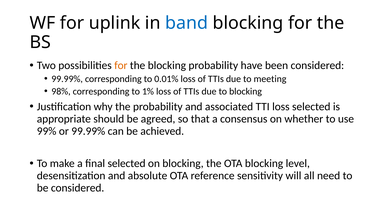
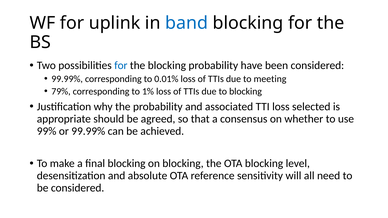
for colour: orange -> blue (121, 66)
98%: 98% -> 79% (61, 91)
final selected: selected -> blocking (127, 164)
